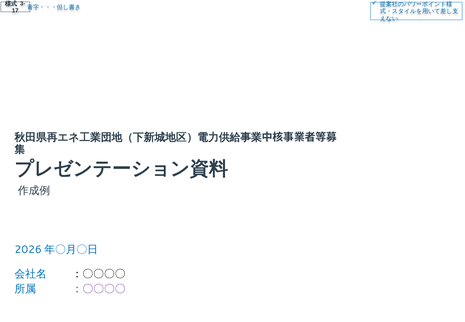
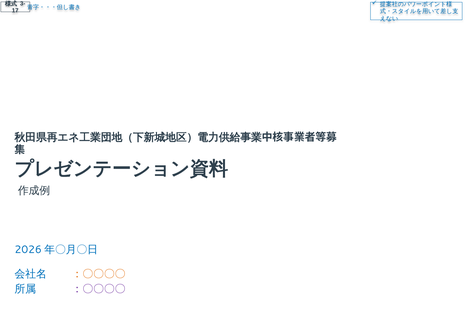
：〇〇〇〇 colour: black -> orange (99, 274)
